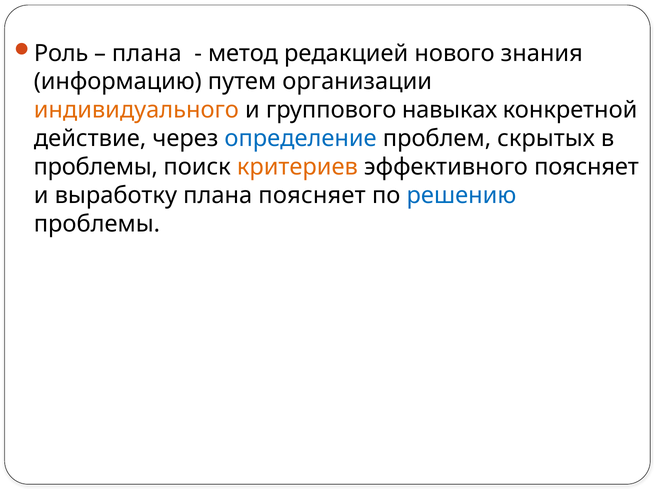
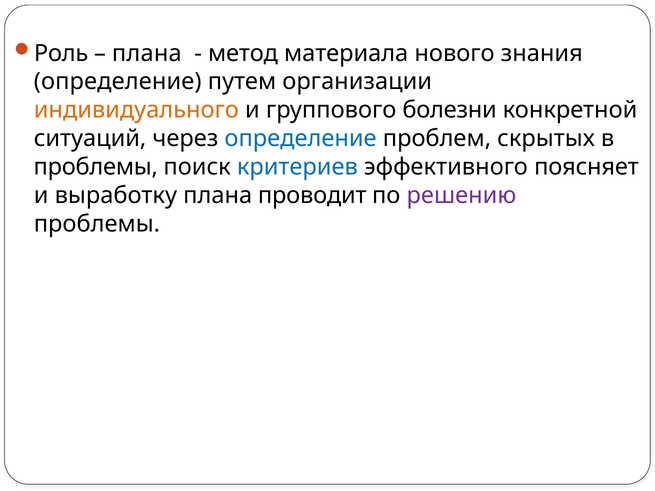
редакцией: редакцией -> материала (346, 53)
информацию: информацию -> определение (118, 82)
навыках: навыках -> болезни (450, 110)
действие: действие -> ситуаций (90, 139)
критериев colour: orange -> blue (297, 167)
плана поясняет: поясняет -> проводит (312, 195)
решению colour: blue -> purple (461, 195)
